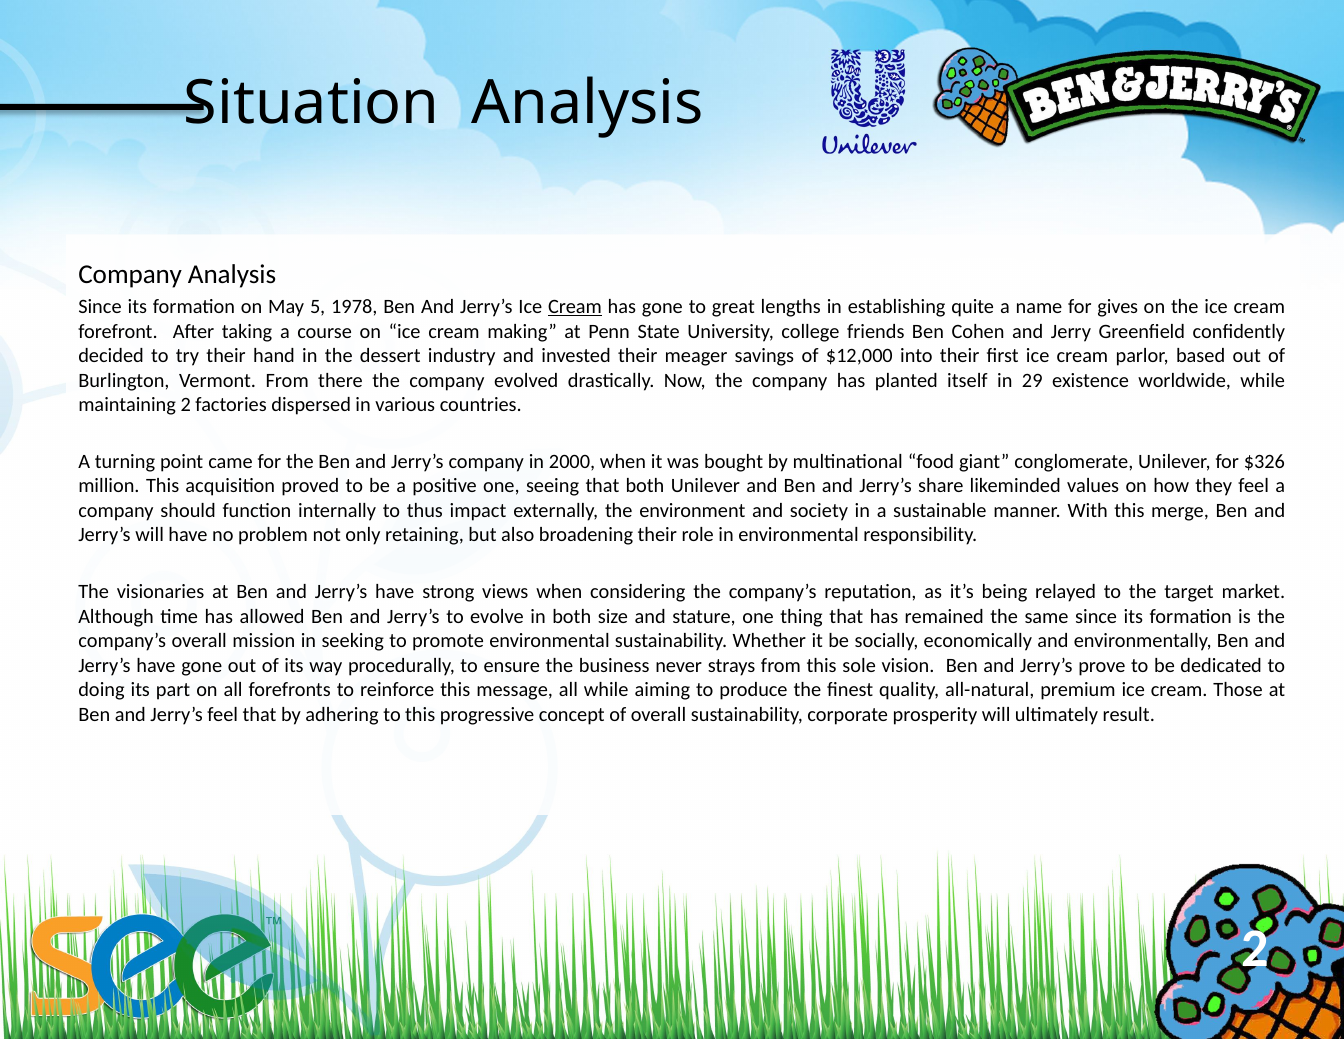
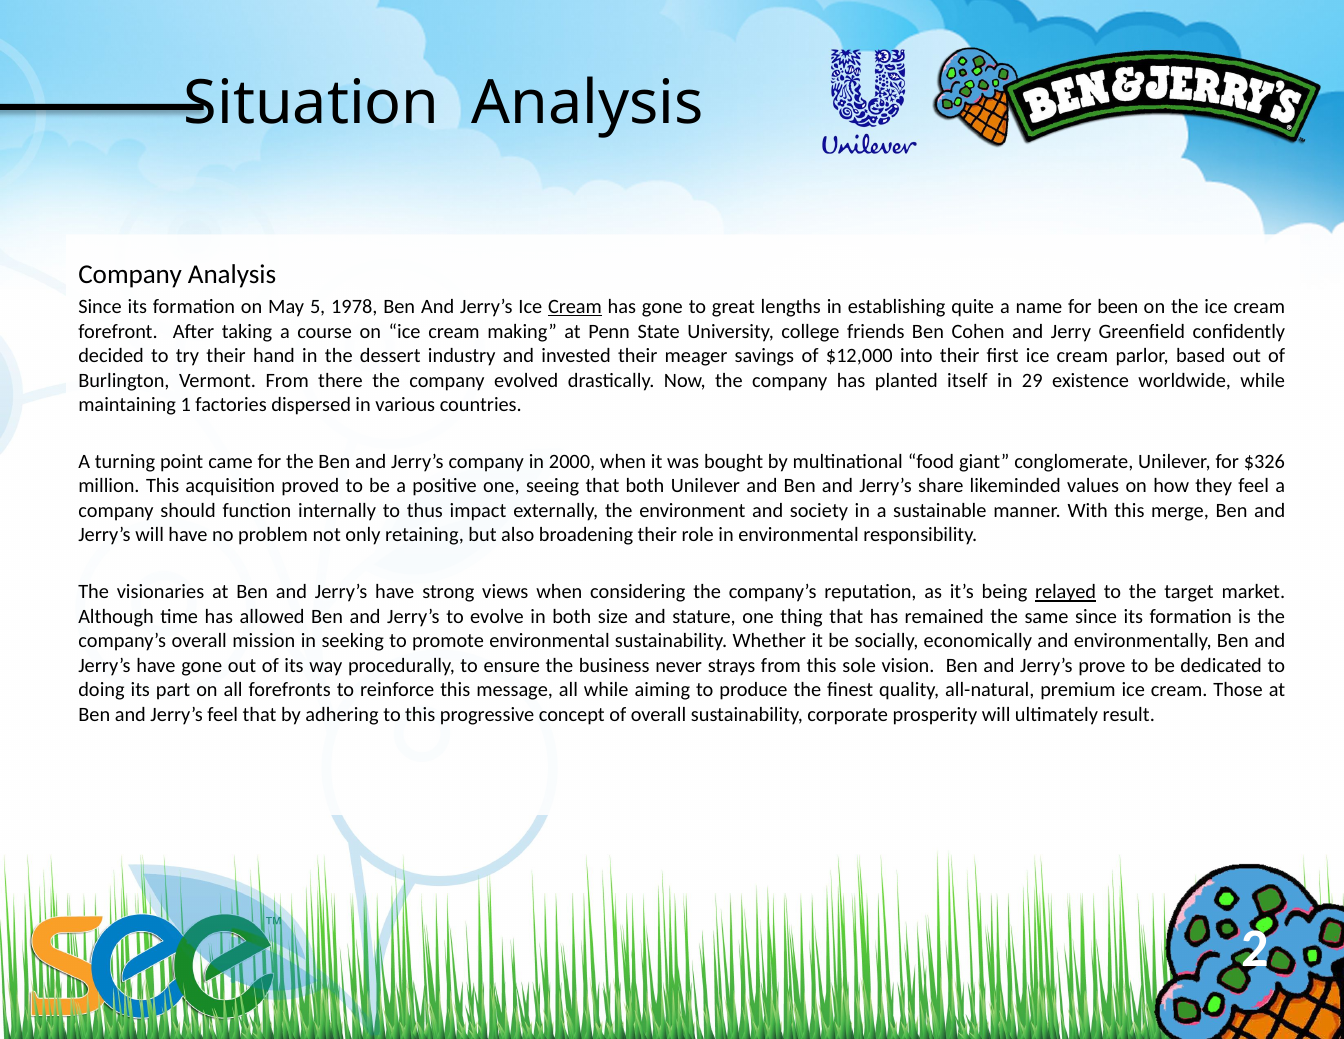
gives: gives -> been (1118, 307)
maintaining 2: 2 -> 1 (186, 405)
relayed underline: none -> present (1066, 592)
